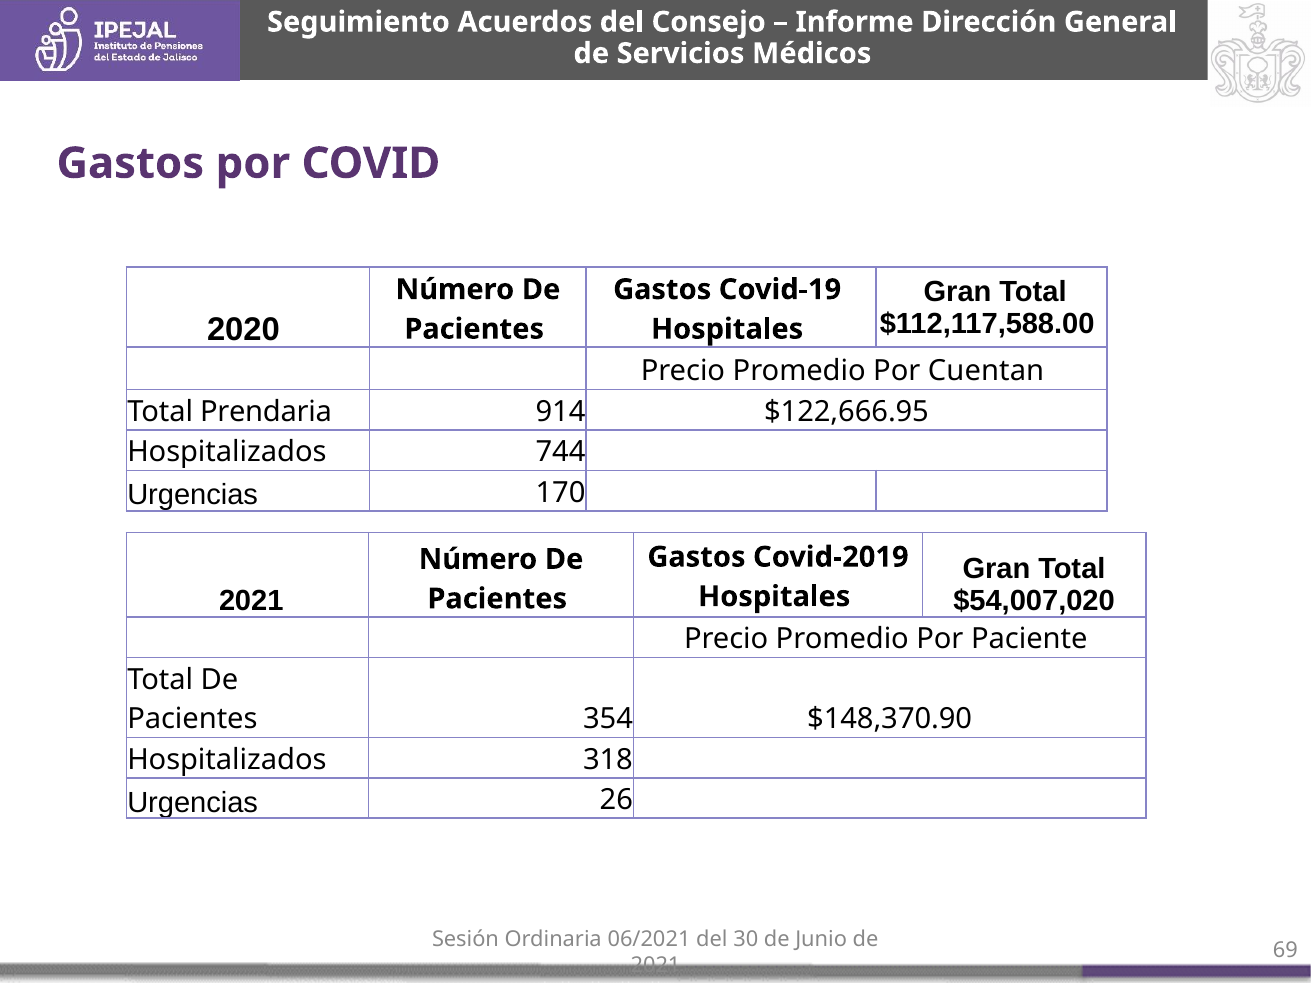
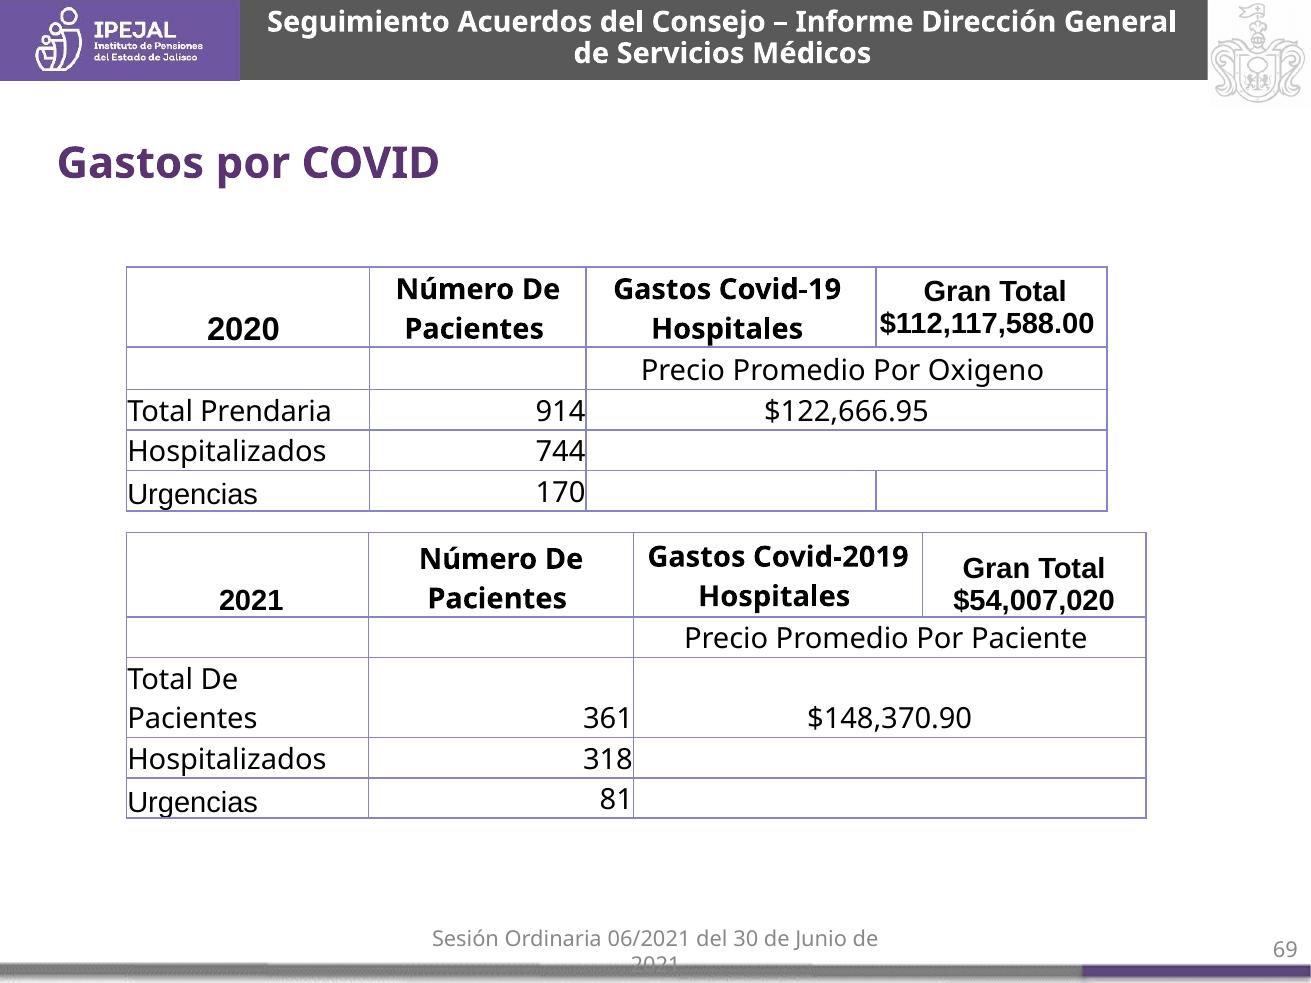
Cuentan: Cuentan -> Oxigeno (986, 371)
354: 354 -> 361 (608, 719)
26: 26 -> 81 (616, 800)
